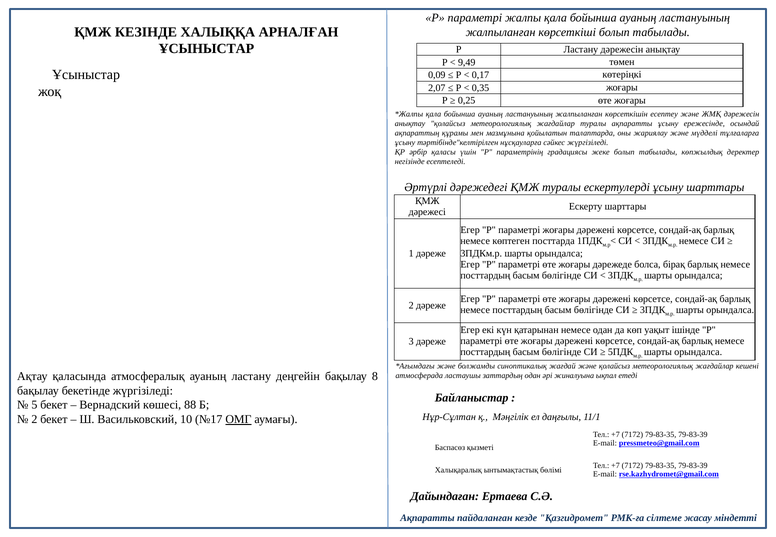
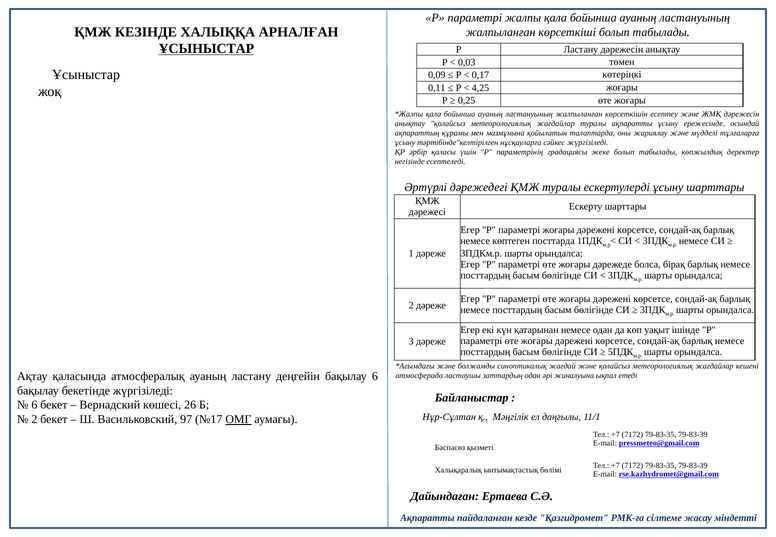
ҰСЫНЫСТАР underline: none -> present (206, 49)
9,49: 9,49 -> 0,03 (467, 62)
2,07: 2,07 -> 0,11 (437, 88)
0,35: 0,35 -> 4,25 (480, 88)
бақылау 8: 8 -> 6 (375, 376)
5: 5 -> 6 (34, 405)
88: 88 -> 26 (190, 405)
10: 10 -> 97 (186, 419)
